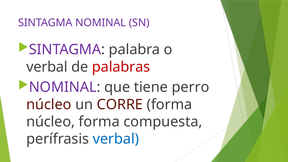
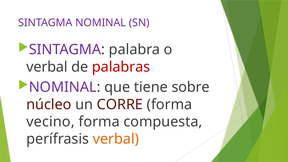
perro: perro -> sobre (191, 87)
núcleo: núcleo -> vecino (50, 122)
verbal colour: blue -> orange (116, 139)
